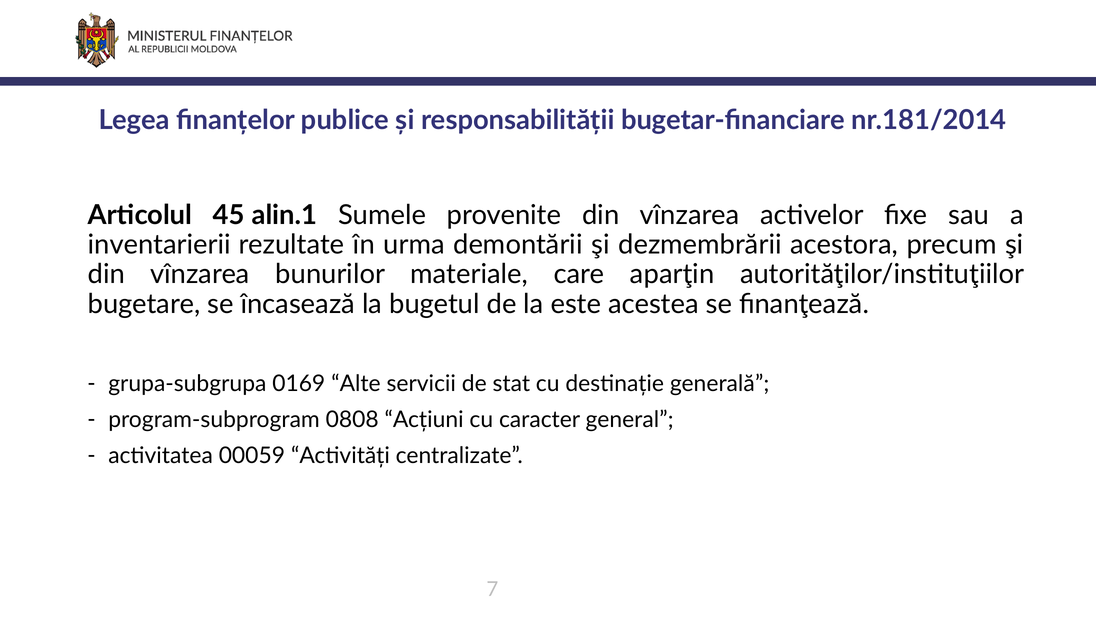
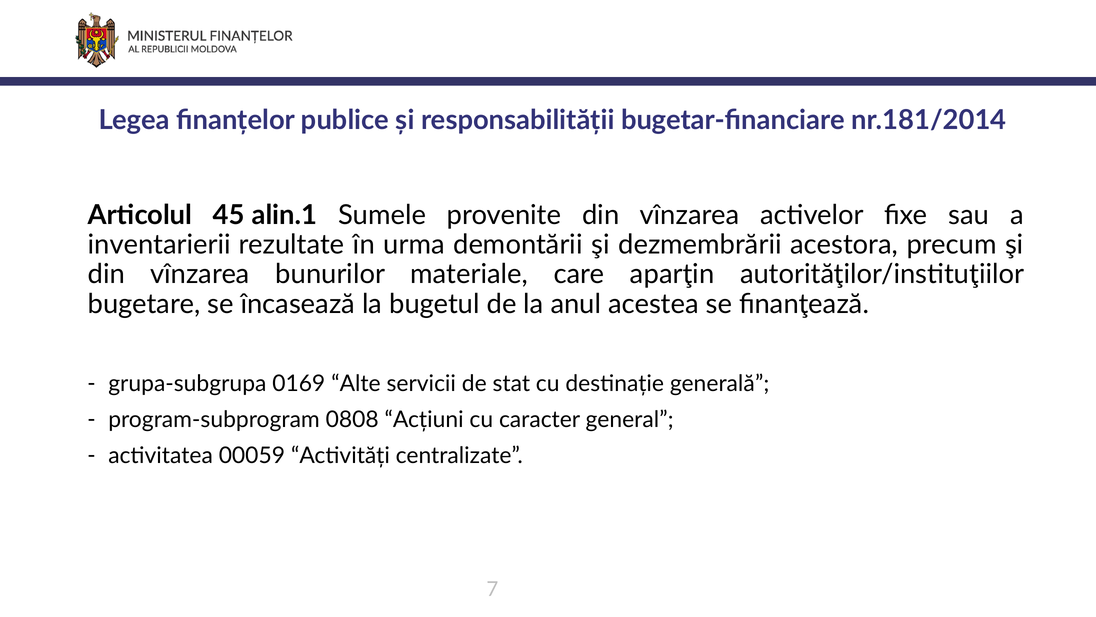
este: este -> anul (576, 304)
